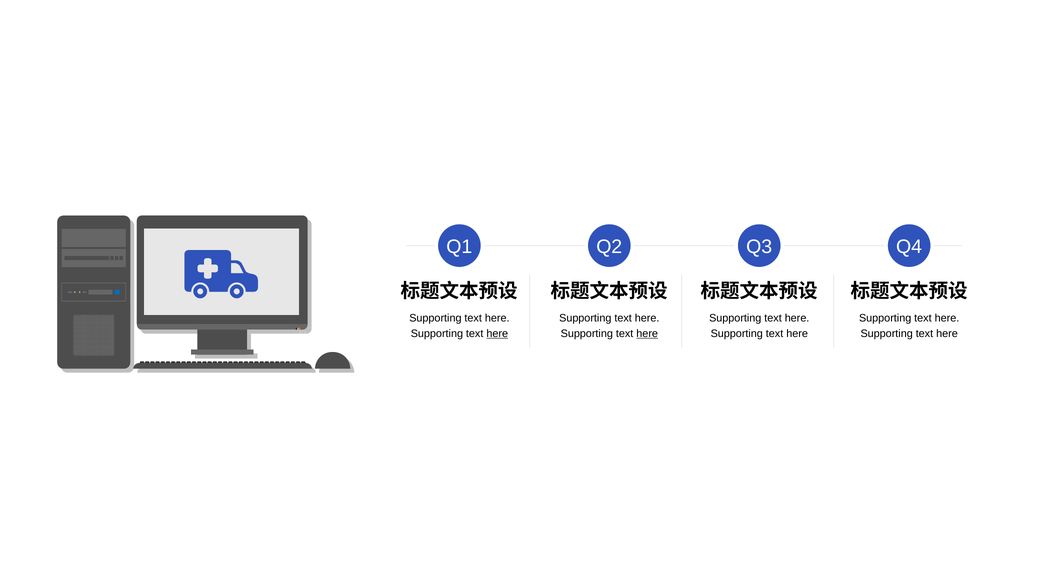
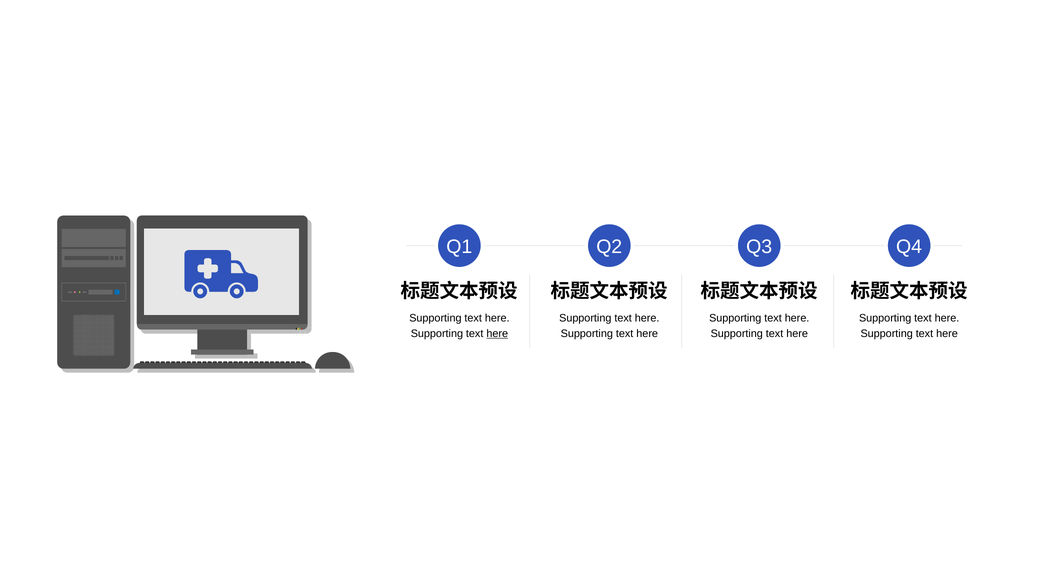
here underline: present -> none (647, 333)
